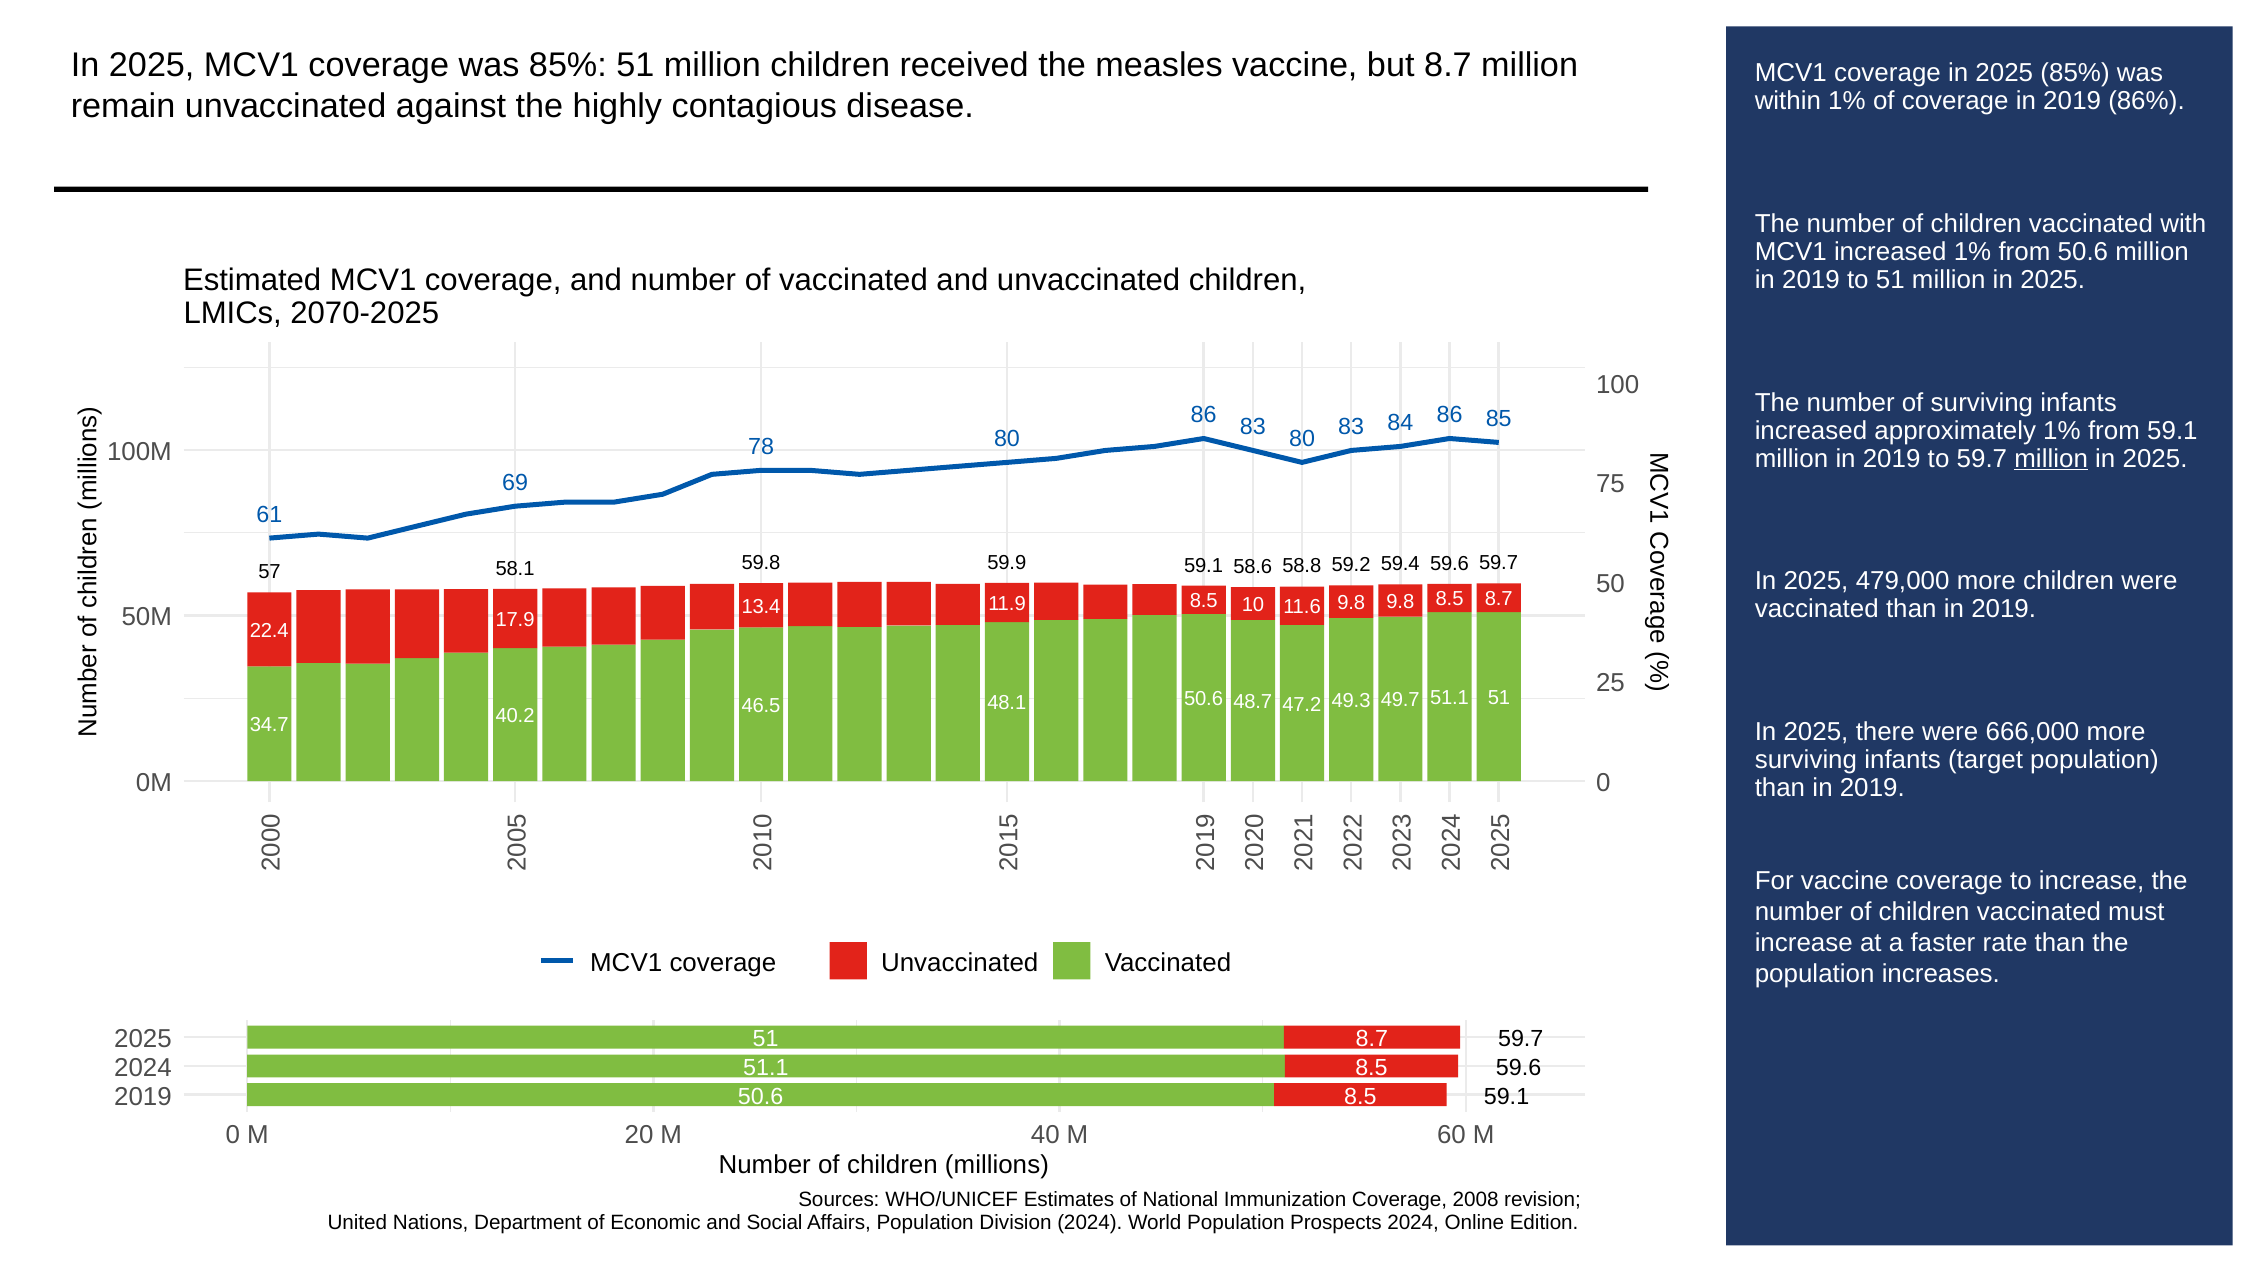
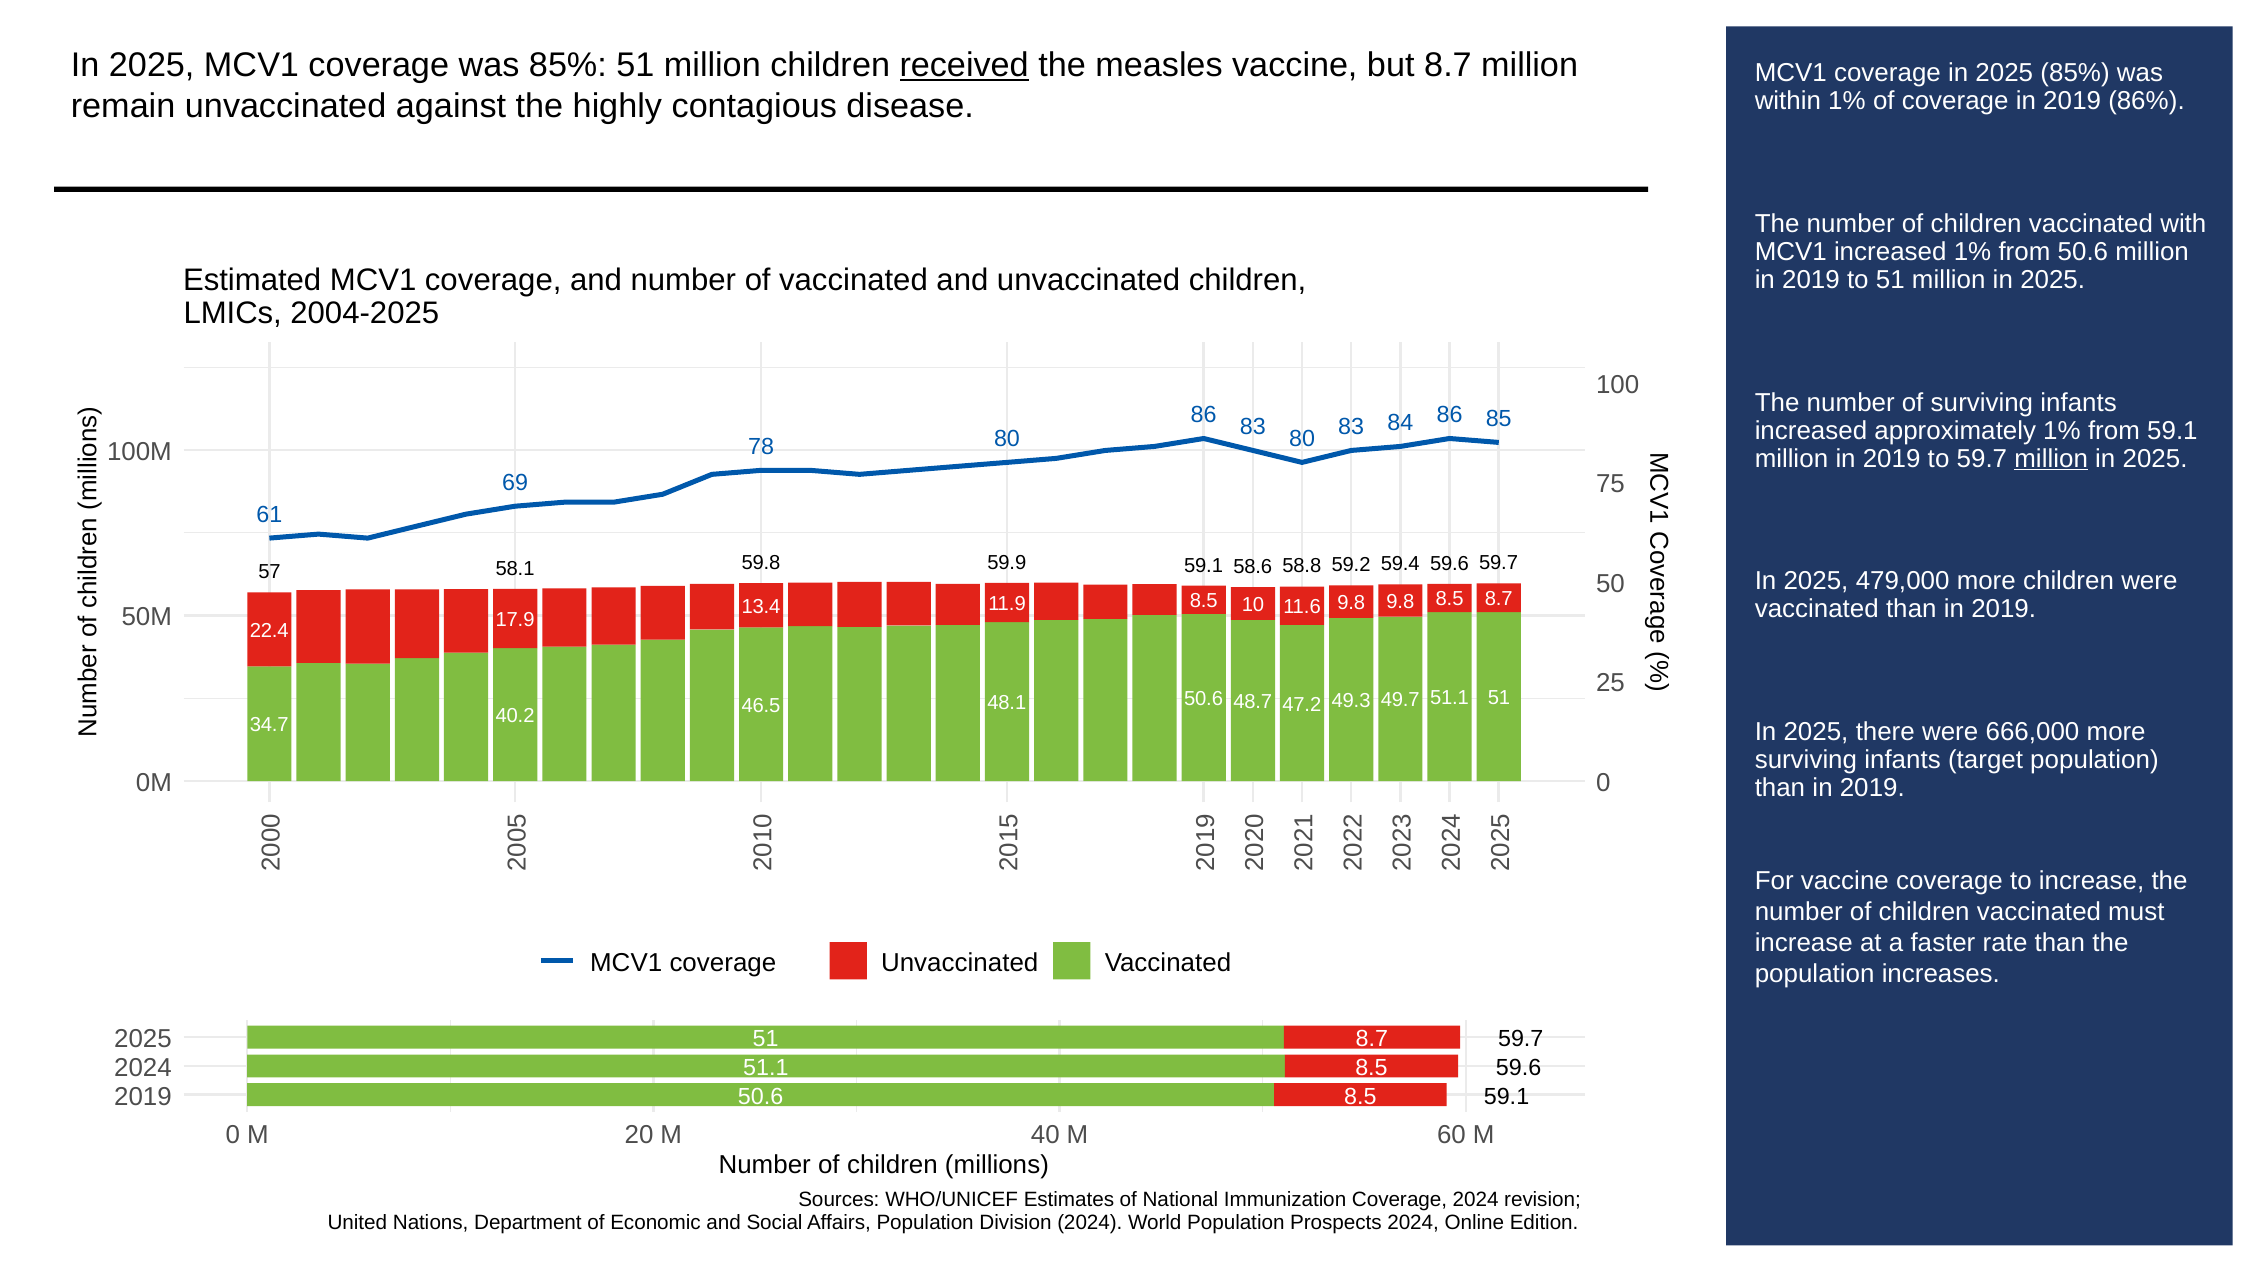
received underline: none -> present (964, 65)
2070-2025: 2070-2025 -> 2004-2025 (365, 313)
Coverage 2008: 2008 -> 2024 (1476, 1200)
